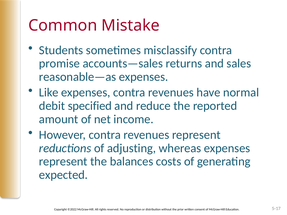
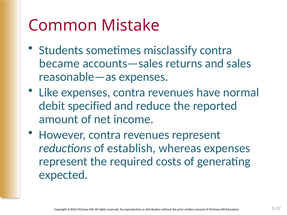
promise: promise -> became (59, 64)
adjusting: adjusting -> establish (131, 148)
balances: balances -> required (132, 162)
